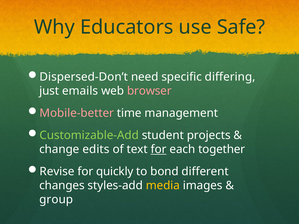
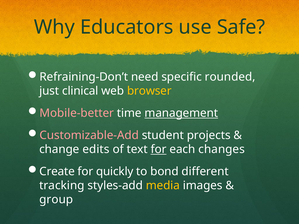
Dispersed-Don’t: Dispersed-Don’t -> Refraining-Don’t (84, 77)
differing: differing -> rounded (230, 77)
emails: emails -> clinical (80, 91)
browser colour: pink -> yellow (149, 91)
management underline: none -> present (181, 113)
Customizable-Add colour: light green -> pink (89, 136)
together: together -> changes (222, 149)
Revise: Revise -> Create (57, 172)
changes: changes -> tracking (62, 186)
